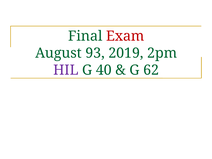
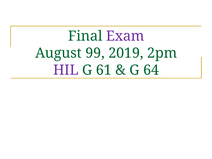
Exam colour: red -> purple (125, 36)
93: 93 -> 99 (95, 53)
40: 40 -> 61 (104, 70)
62: 62 -> 64 (151, 70)
